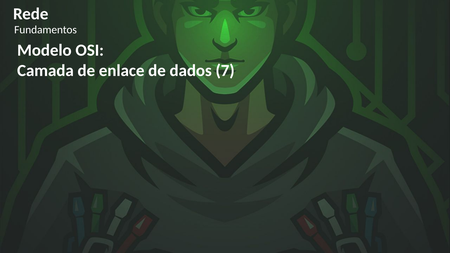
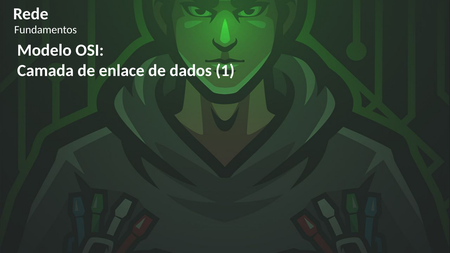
7: 7 -> 1 (225, 71)
